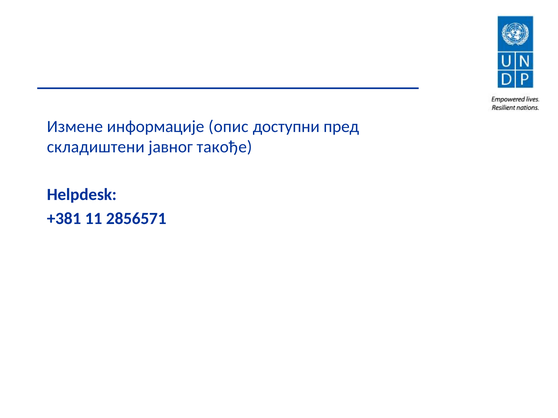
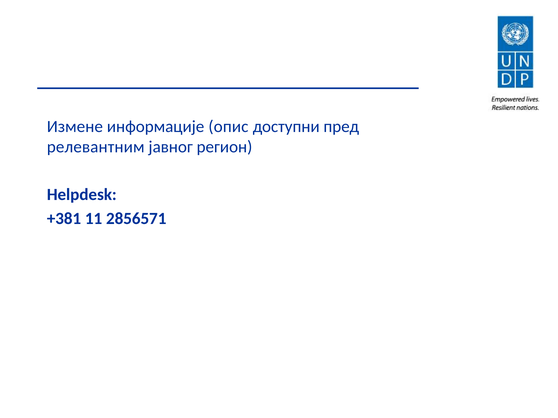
складиштени: складиштени -> релевантним (96, 147)
такође: такође -> регион (224, 147)
